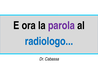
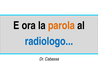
parola colour: purple -> orange (61, 25)
